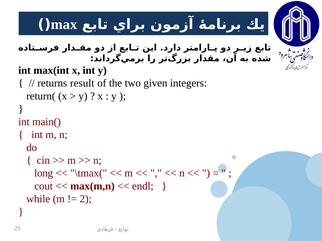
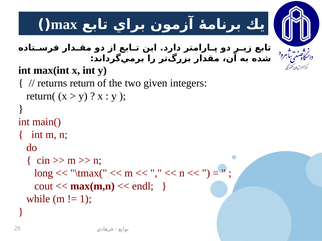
result: result -> return (82, 83)
2: 2 -> 1 (86, 199)
